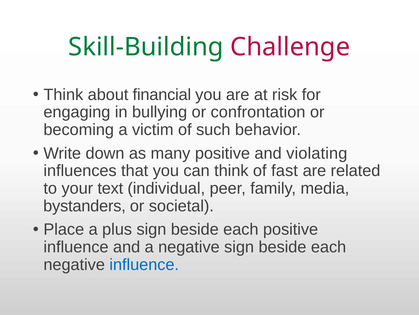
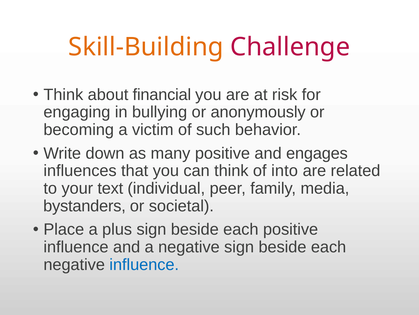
Skill-Building colour: green -> orange (146, 47)
confrontation: confrontation -> anonymously (258, 112)
violating: violating -> engages (317, 153)
fast: fast -> into (285, 171)
